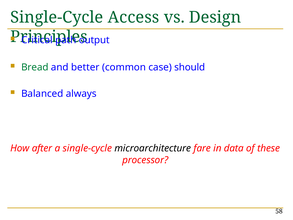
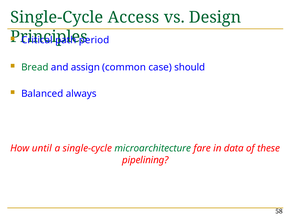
output: output -> period (94, 40)
better: better -> assign (85, 67)
after: after -> until (42, 148)
microarchitecture colour: black -> green (153, 148)
processor: processor -> pipelining (145, 160)
